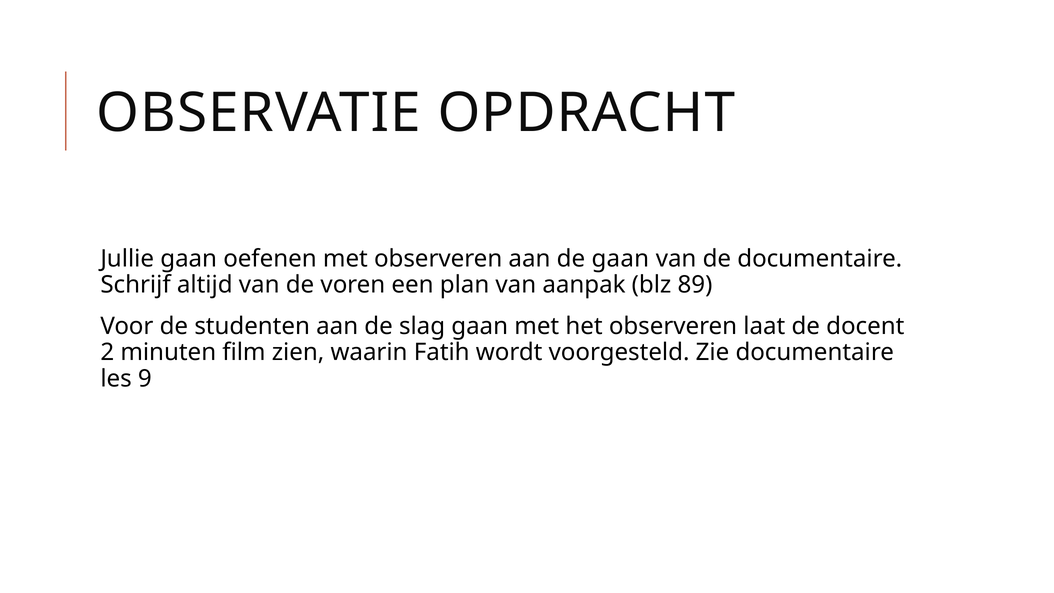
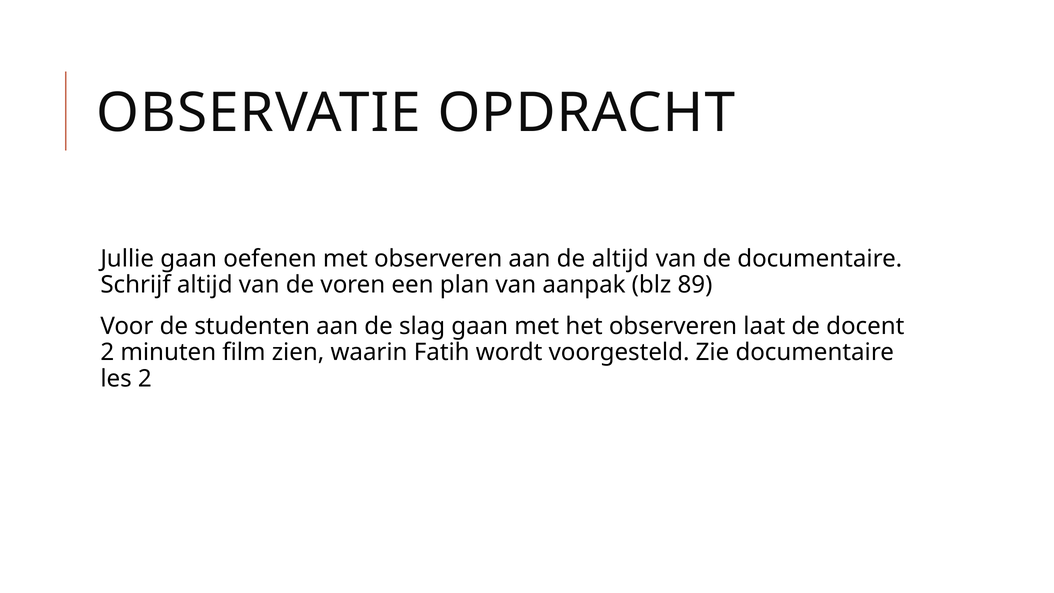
de gaan: gaan -> altijd (620, 259)
les 9: 9 -> 2 (145, 378)
